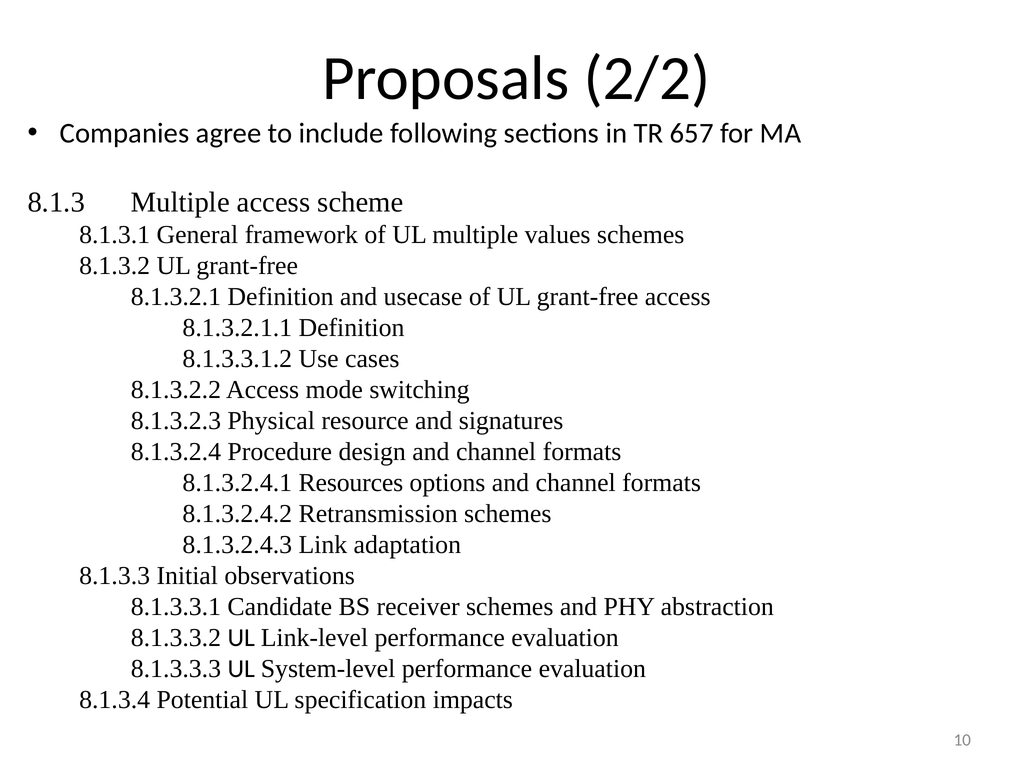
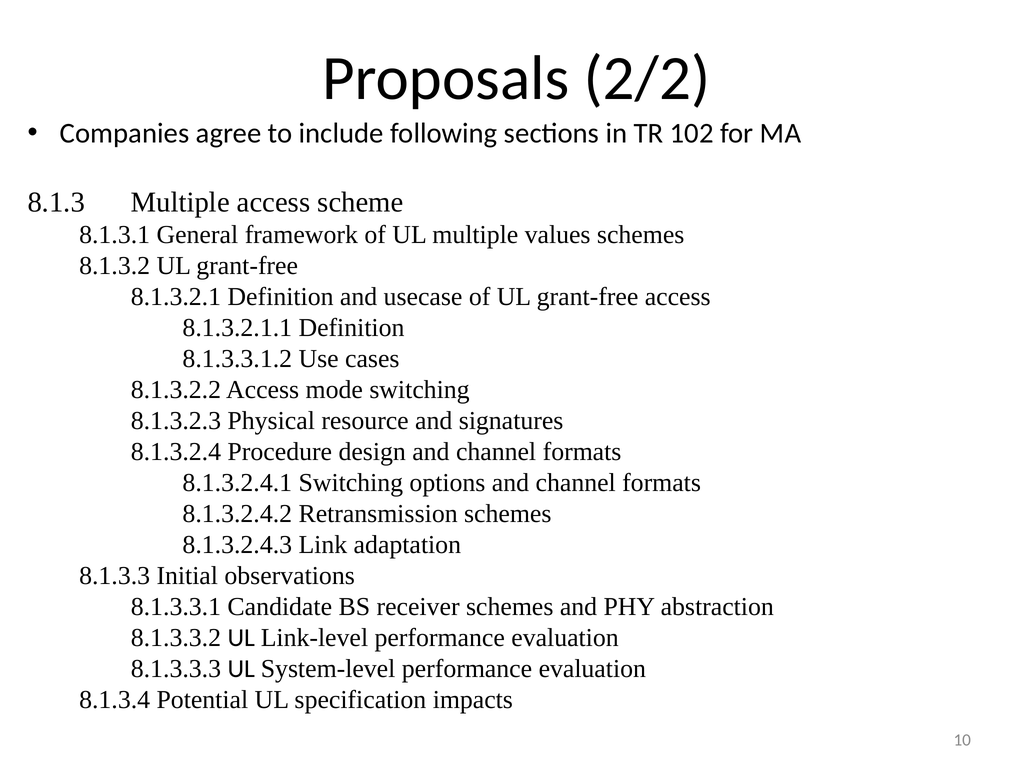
657: 657 -> 102 (692, 133)
8.1.3.2.4.1 Resources: Resources -> Switching (351, 483)
